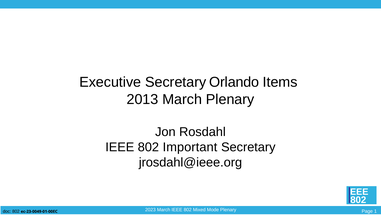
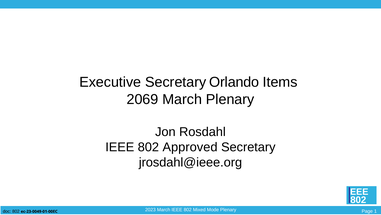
2013: 2013 -> 2069 (142, 99)
Important: Important -> Approved (190, 147)
